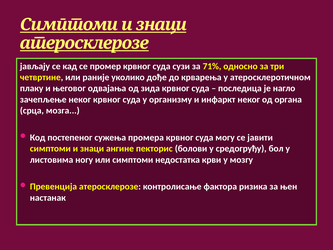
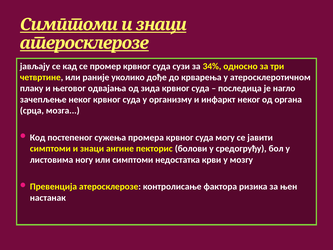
71%: 71% -> 34% (212, 66)
